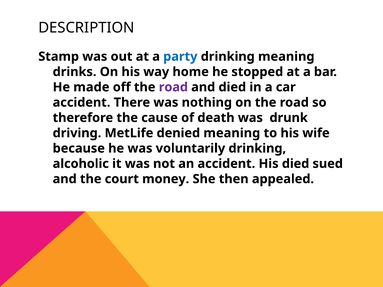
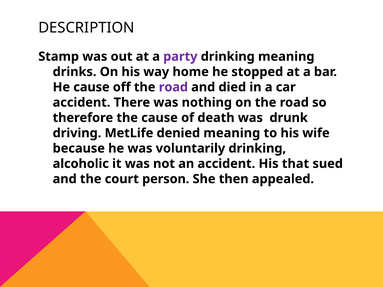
party colour: blue -> purple (180, 57)
He made: made -> cause (91, 87)
His died: died -> that (296, 164)
money: money -> person (166, 179)
